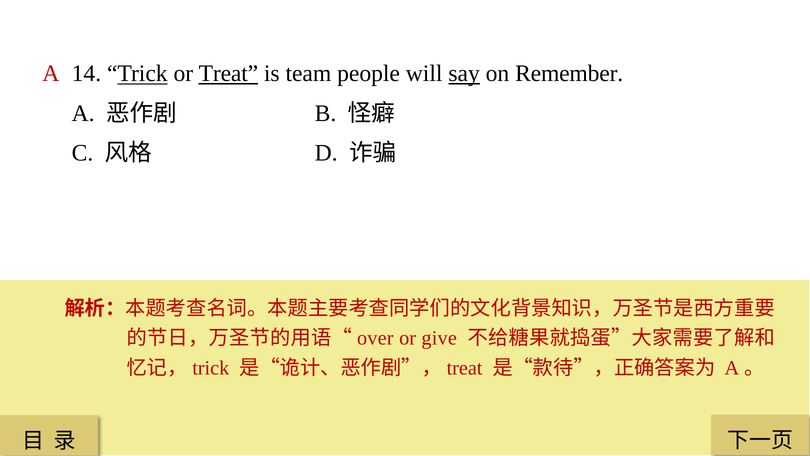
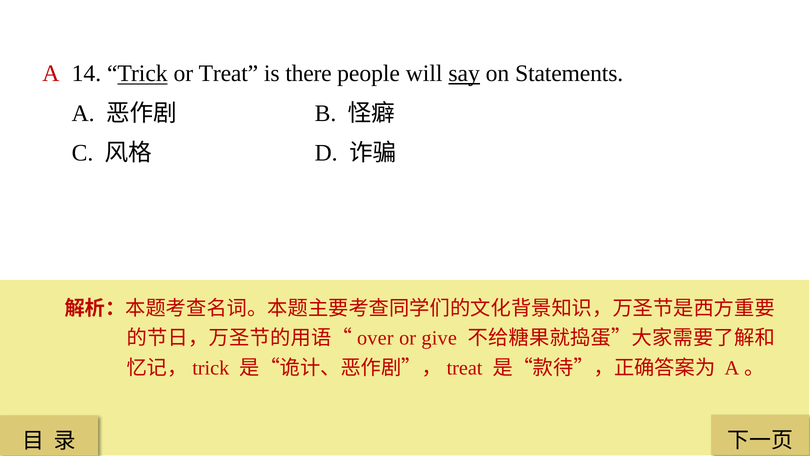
Treat underline: present -> none (228, 73)
team: team -> there (309, 73)
Remember: Remember -> Statements (569, 73)
